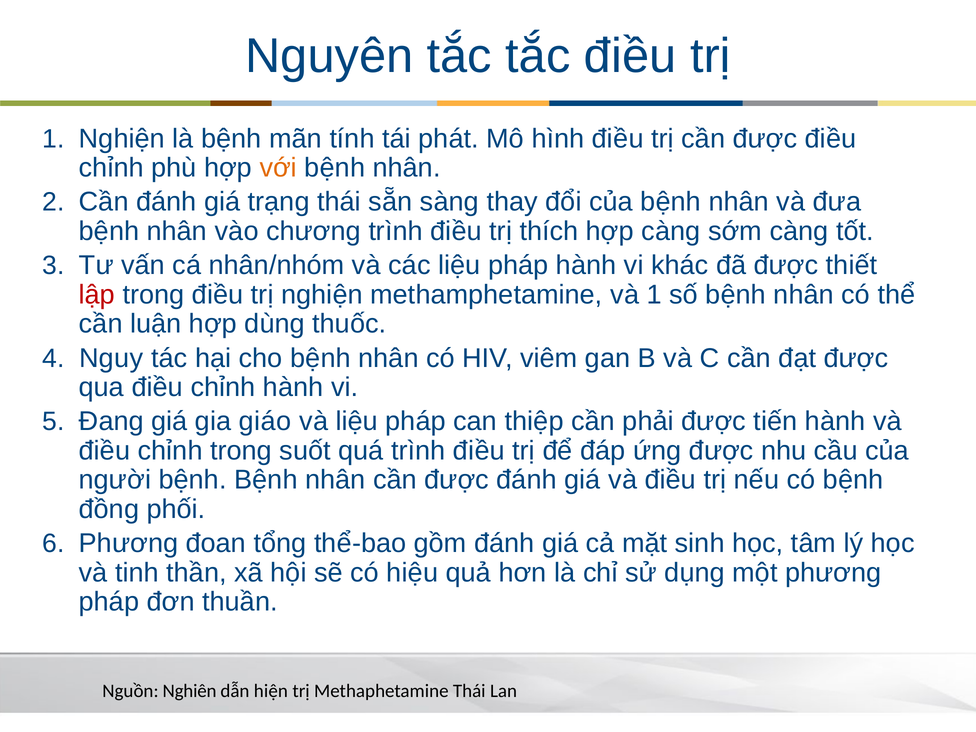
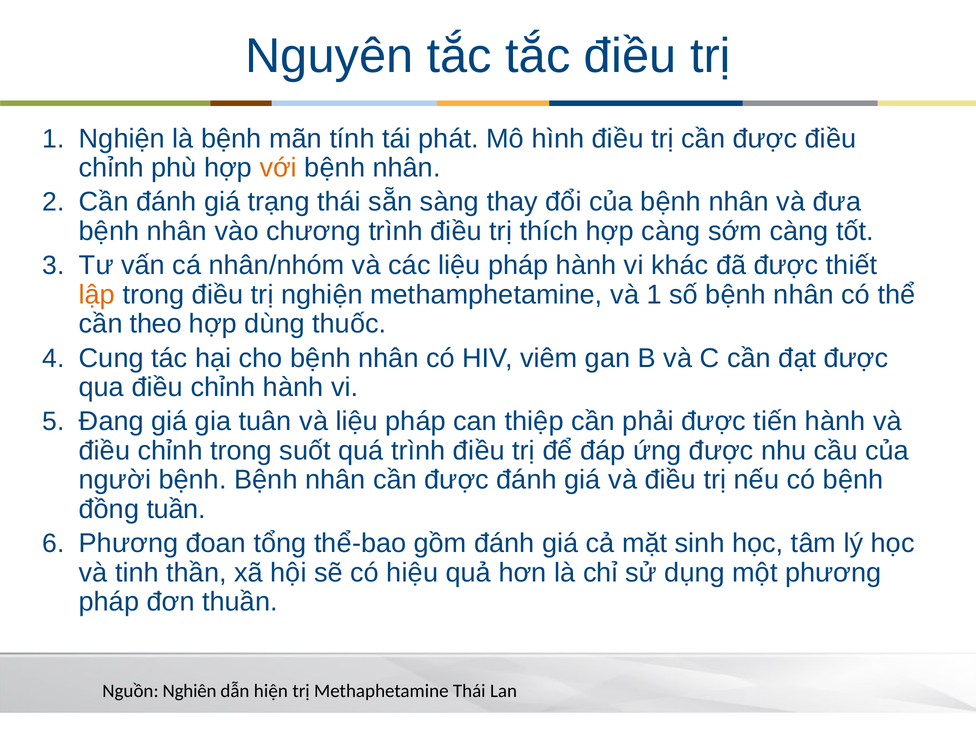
lập colour: red -> orange (97, 295)
luận: luận -> theo (156, 324)
Nguy: Nguy -> Cung (111, 358)
giáo: giáo -> tuân (265, 421)
phối: phối -> tuần (176, 509)
